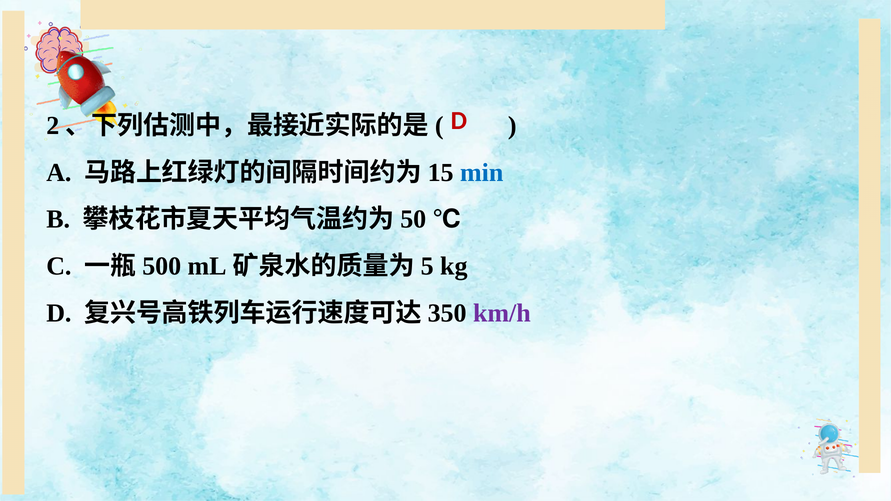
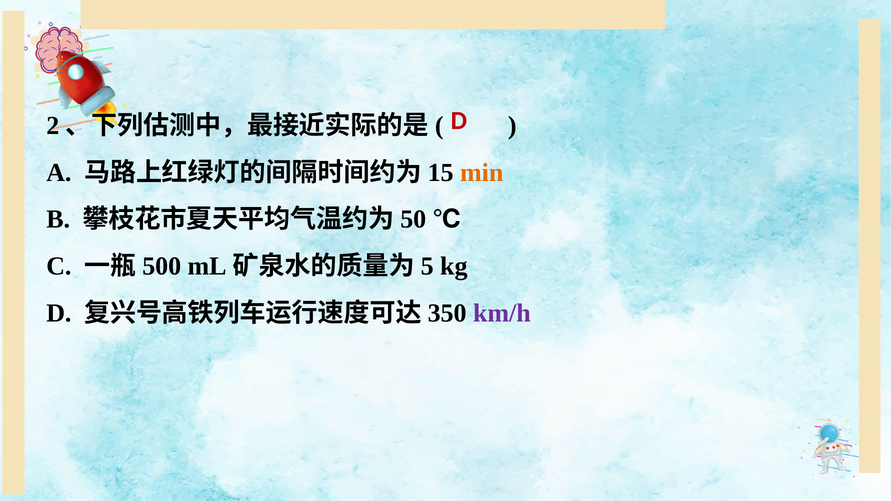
min colour: blue -> orange (482, 173)
